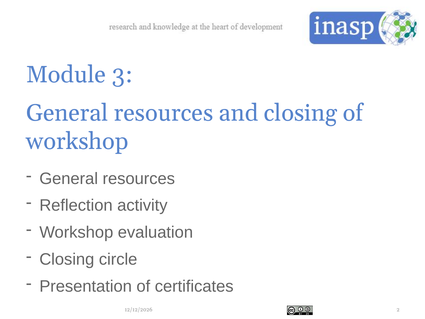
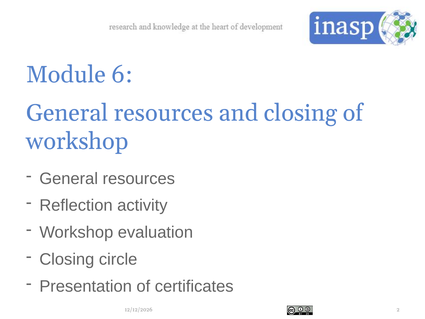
3: 3 -> 6 (122, 75)
